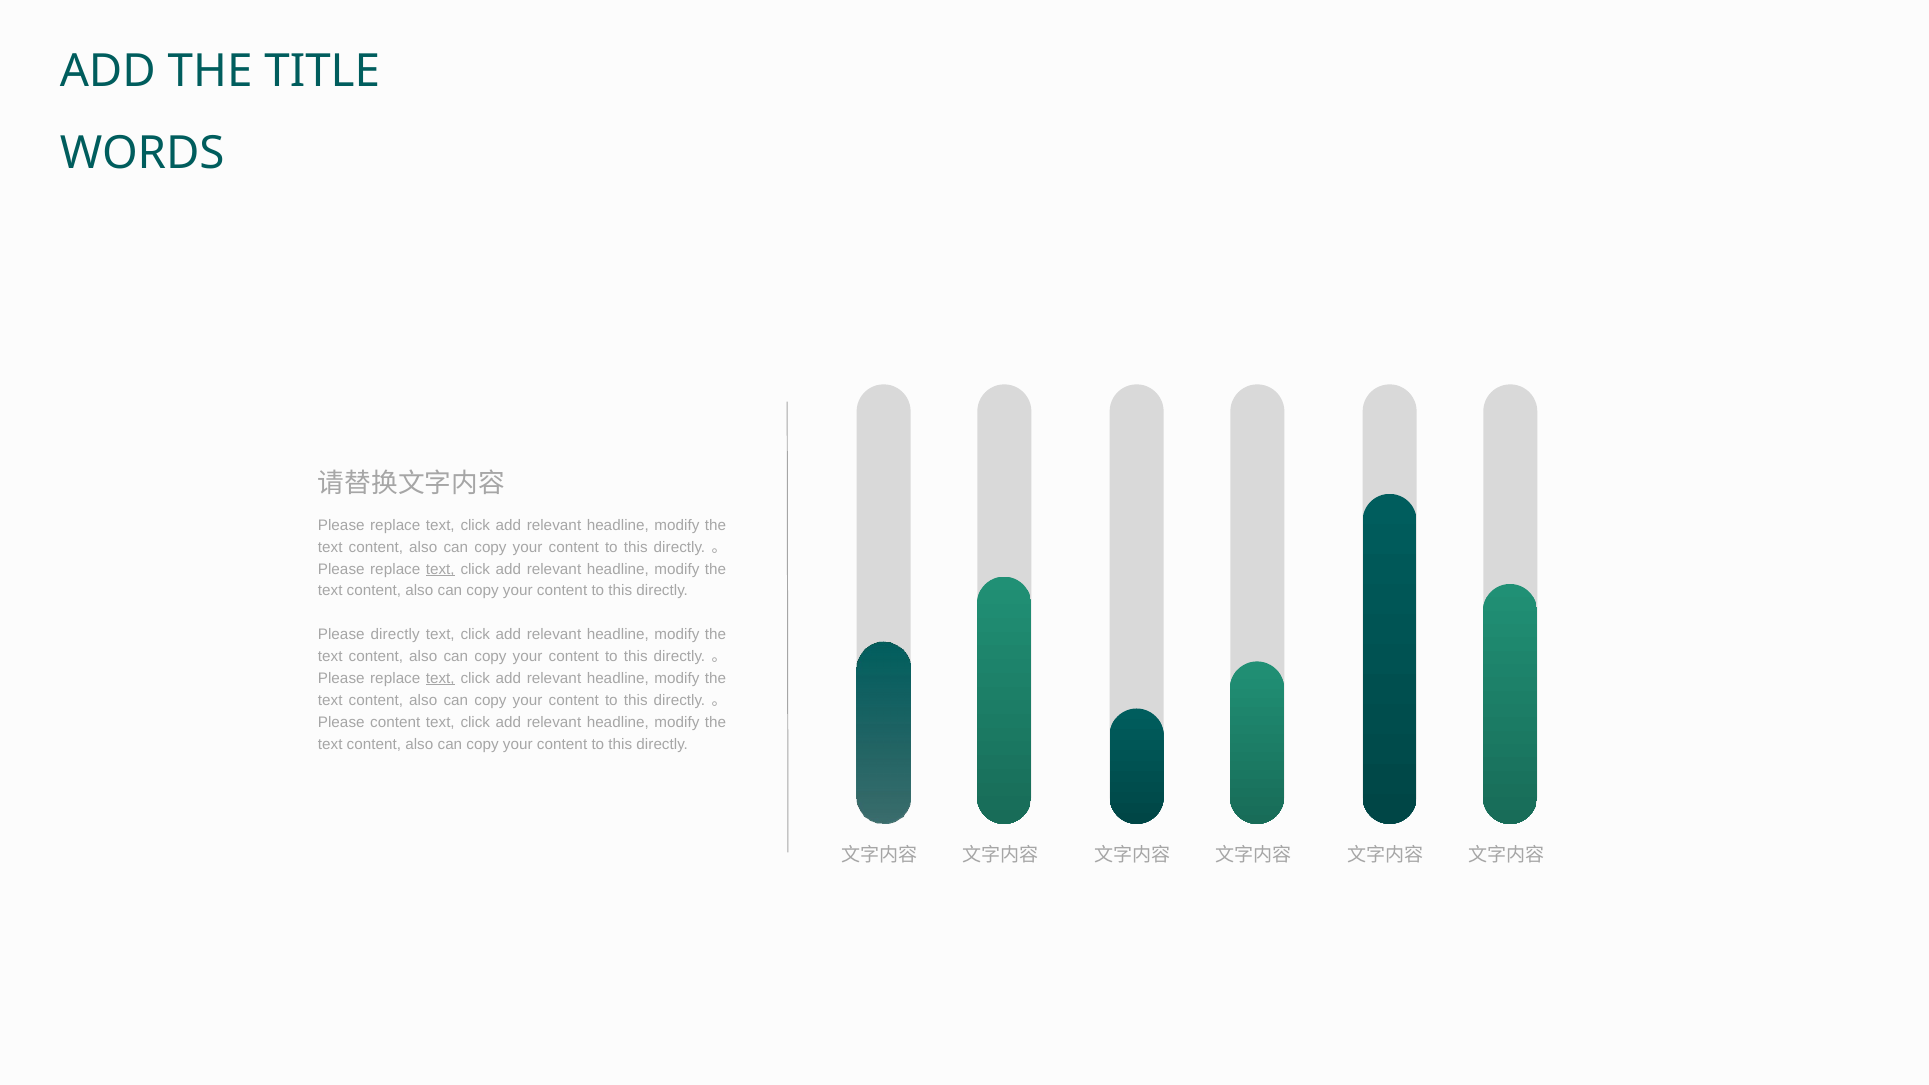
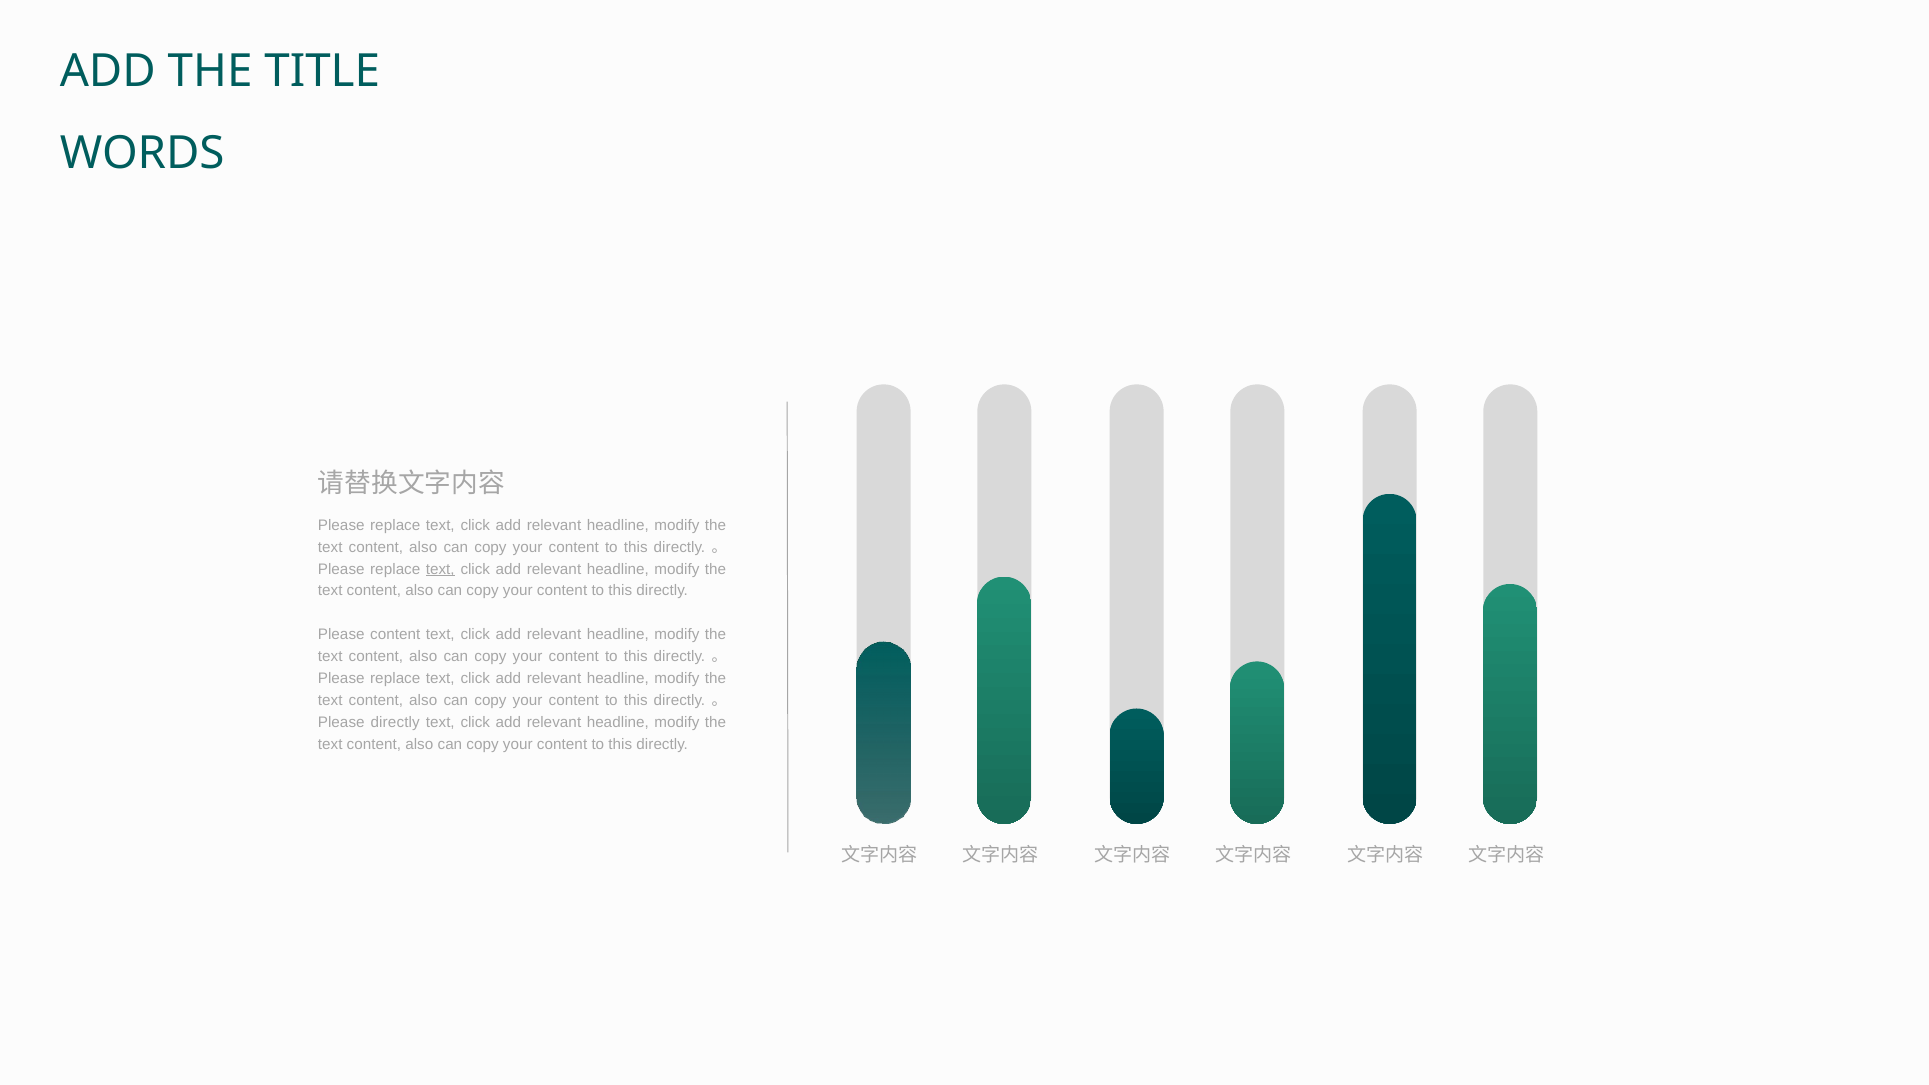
Please directly: directly -> content (395, 635)
text underline: present -> none (440, 678)
Please content: content -> directly (395, 722)
